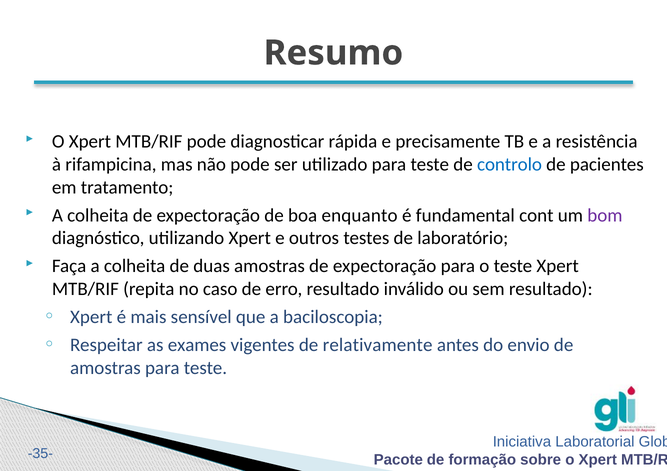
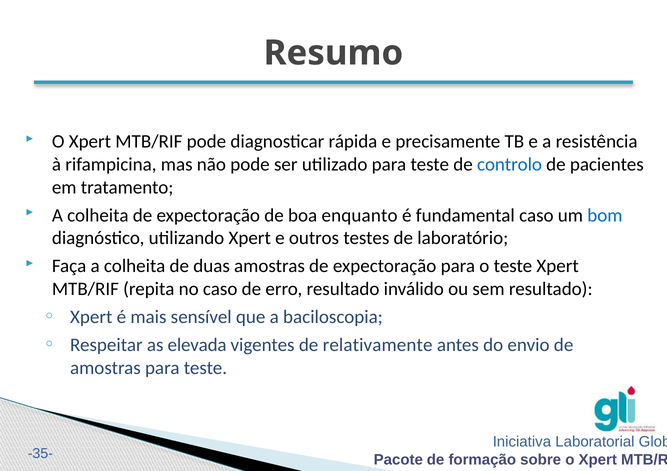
fundamental cont: cont -> caso (536, 215)
bom colour: purple -> blue (605, 215)
exames: exames -> elevada (197, 345)
